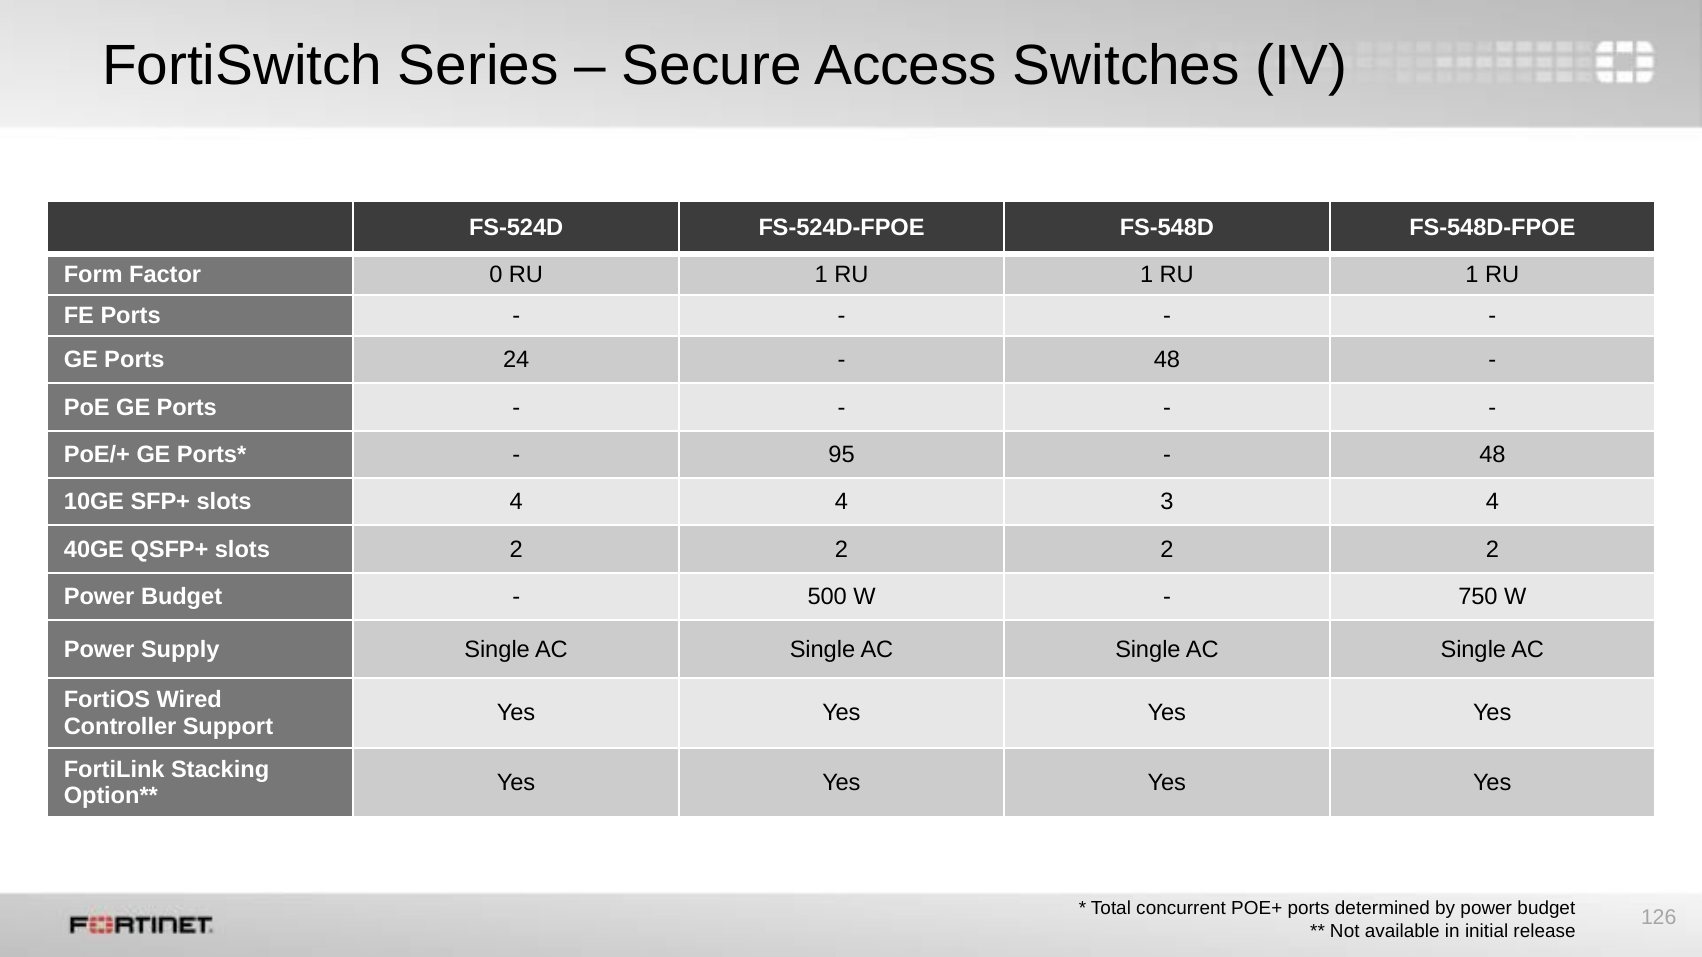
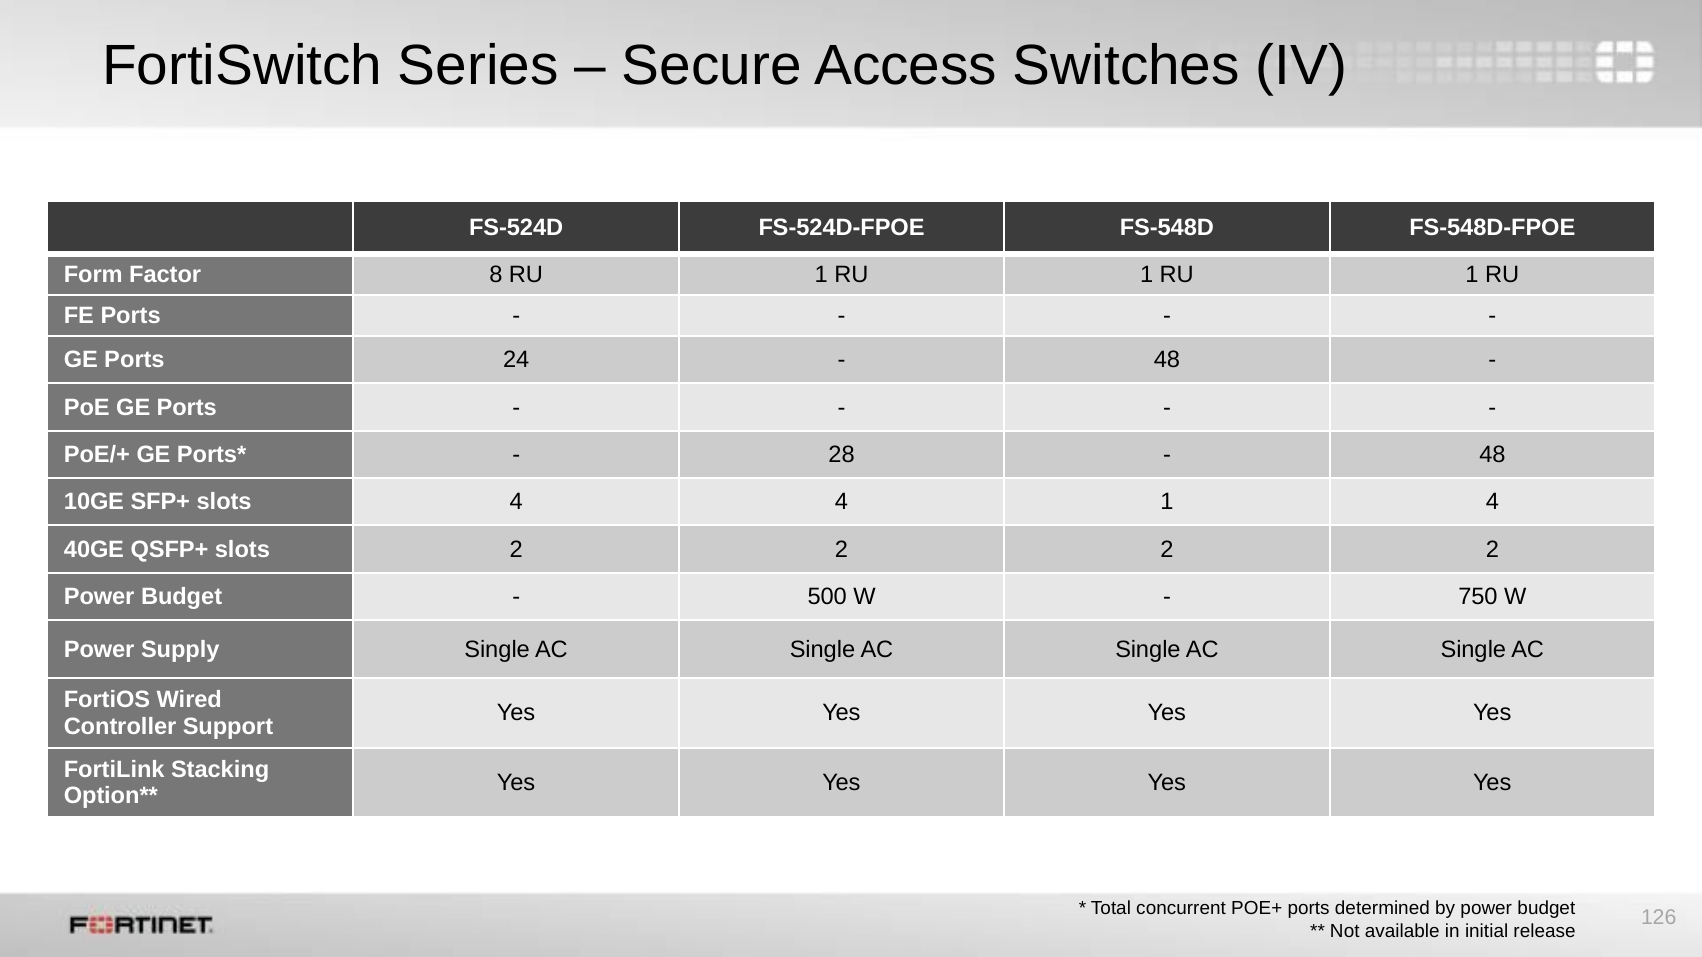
0: 0 -> 8 (496, 275)
95: 95 -> 28 (842, 455)
4 3: 3 -> 1 (1167, 502)
